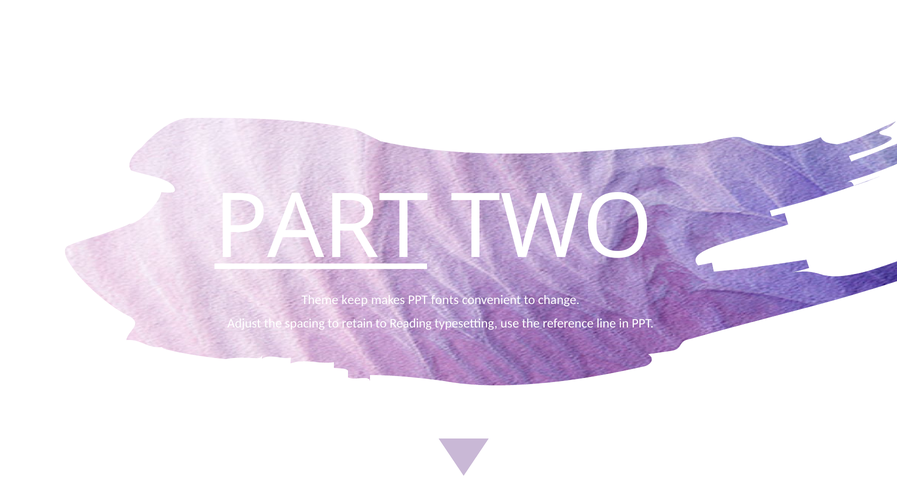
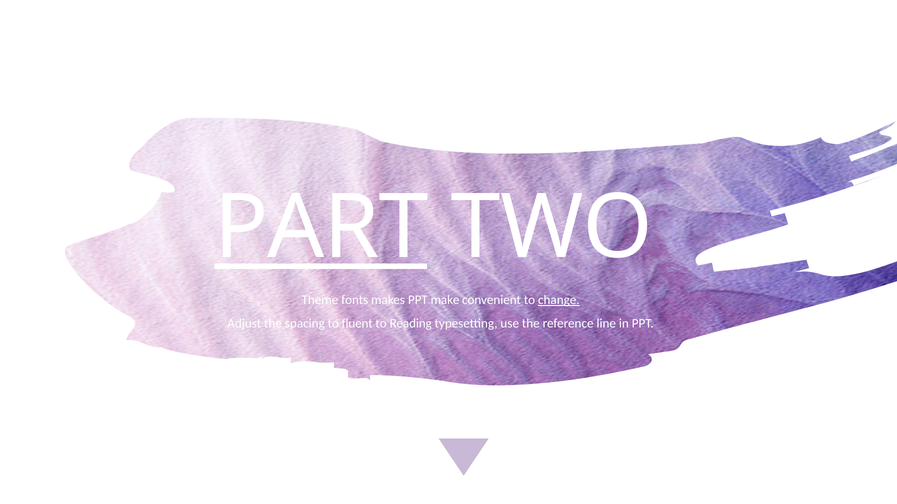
keep: keep -> fonts (355, 300)
fonts: fonts -> make (445, 300)
change underline: none -> present (559, 300)
retain: retain -> fluent (357, 324)
